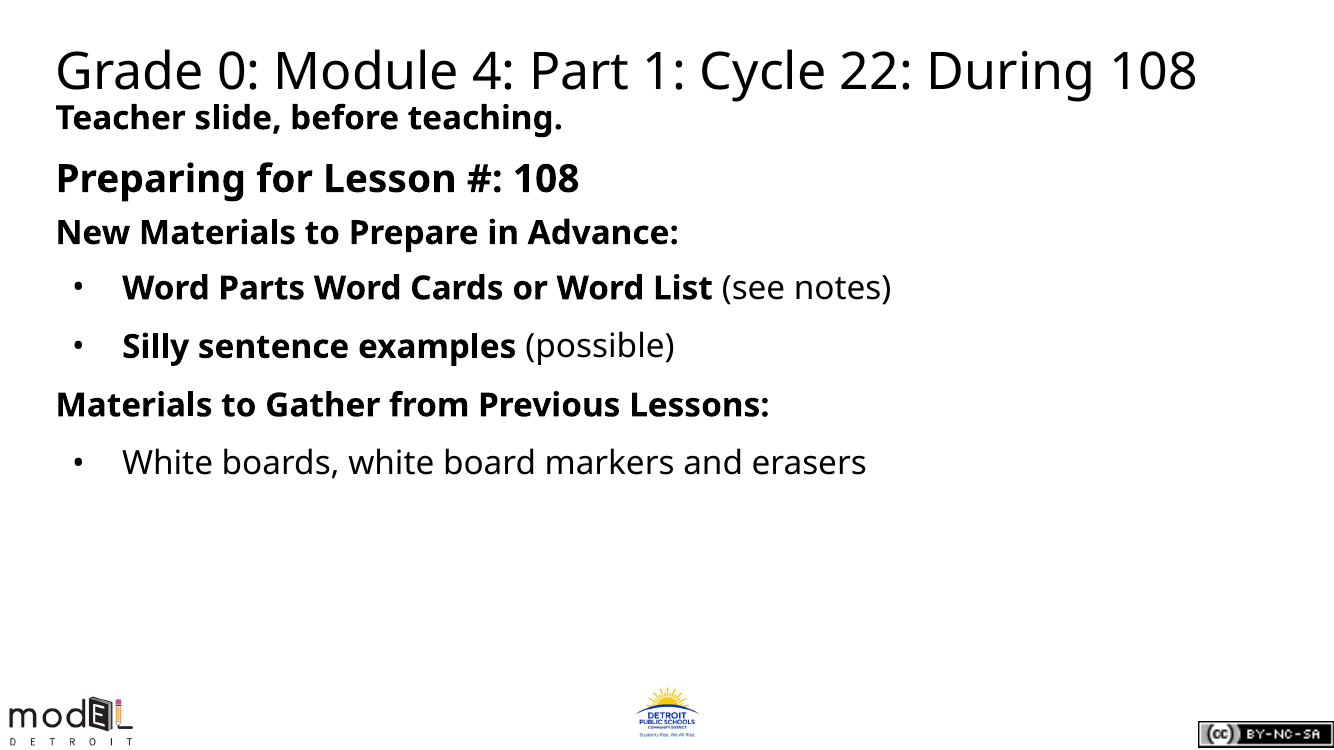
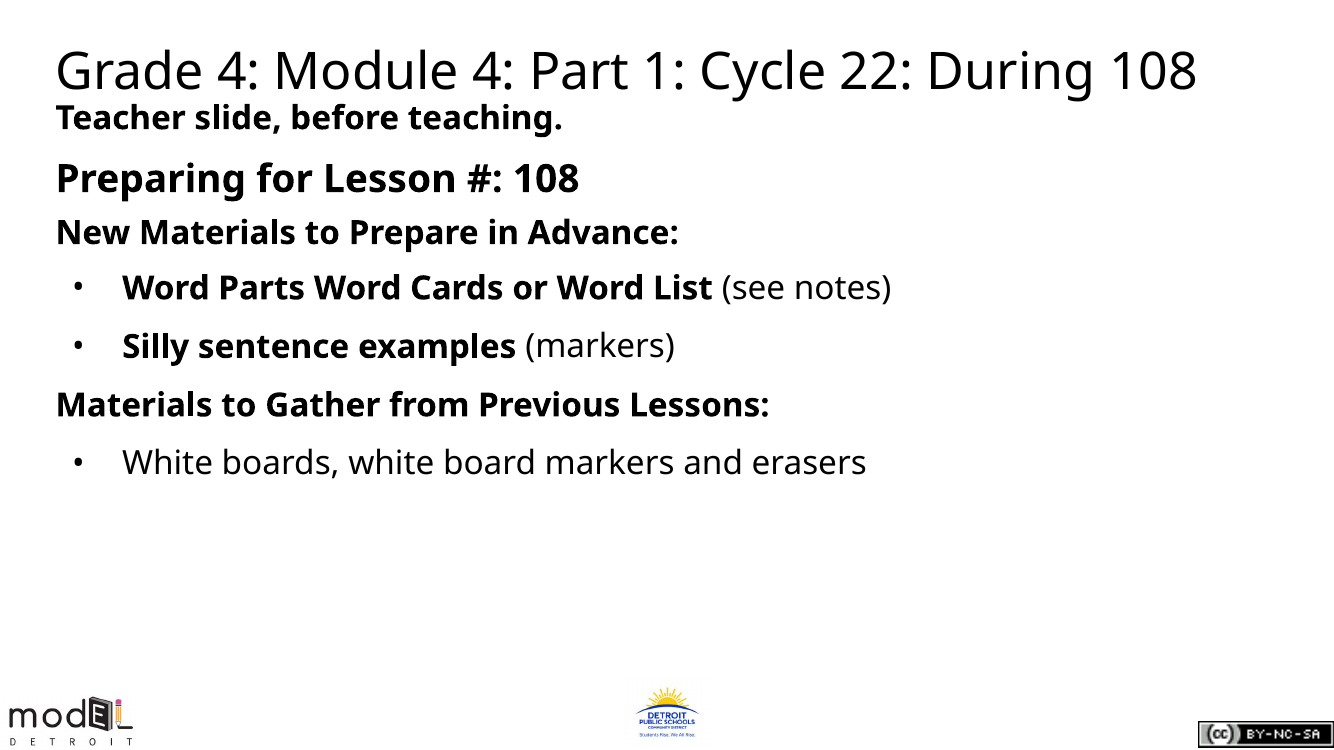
Grade 0: 0 -> 4 (239, 72)
examples possible: possible -> markers (600, 347)
